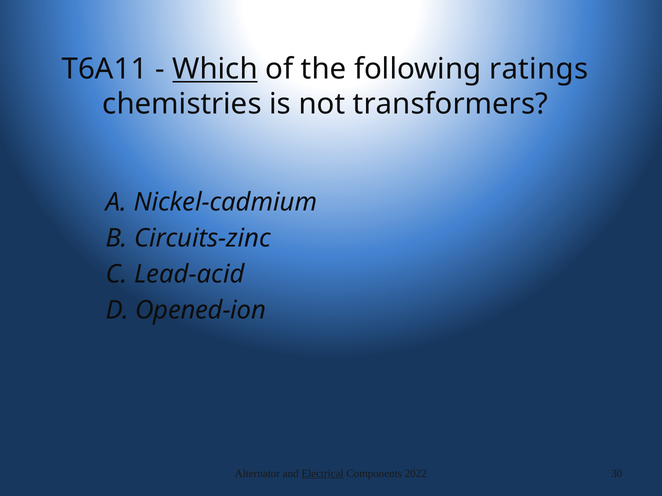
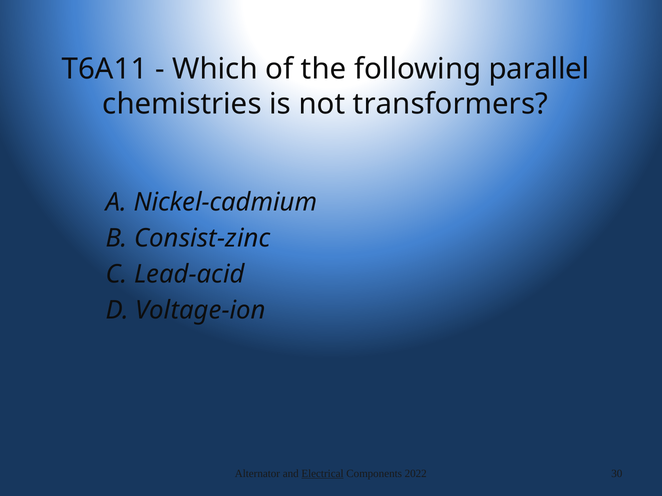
Which underline: present -> none (215, 69)
ratings: ratings -> parallel (539, 69)
Circuits-zinc: Circuits-zinc -> Consist-zinc (202, 239)
Opened-ion: Opened-ion -> Voltage-ion (200, 311)
